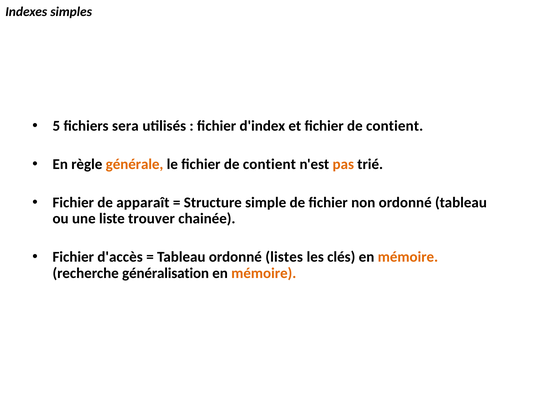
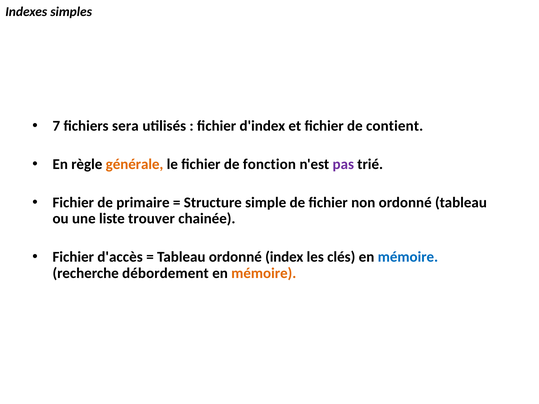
5: 5 -> 7 (56, 126)
le fichier de contient: contient -> fonction (269, 164)
pas colour: orange -> purple (343, 164)
apparaît: apparaît -> primaire (143, 203)
listes: listes -> index (284, 257)
mémoire colour: orange -> blue (408, 257)
généralisation: généralisation -> débordement (165, 273)
